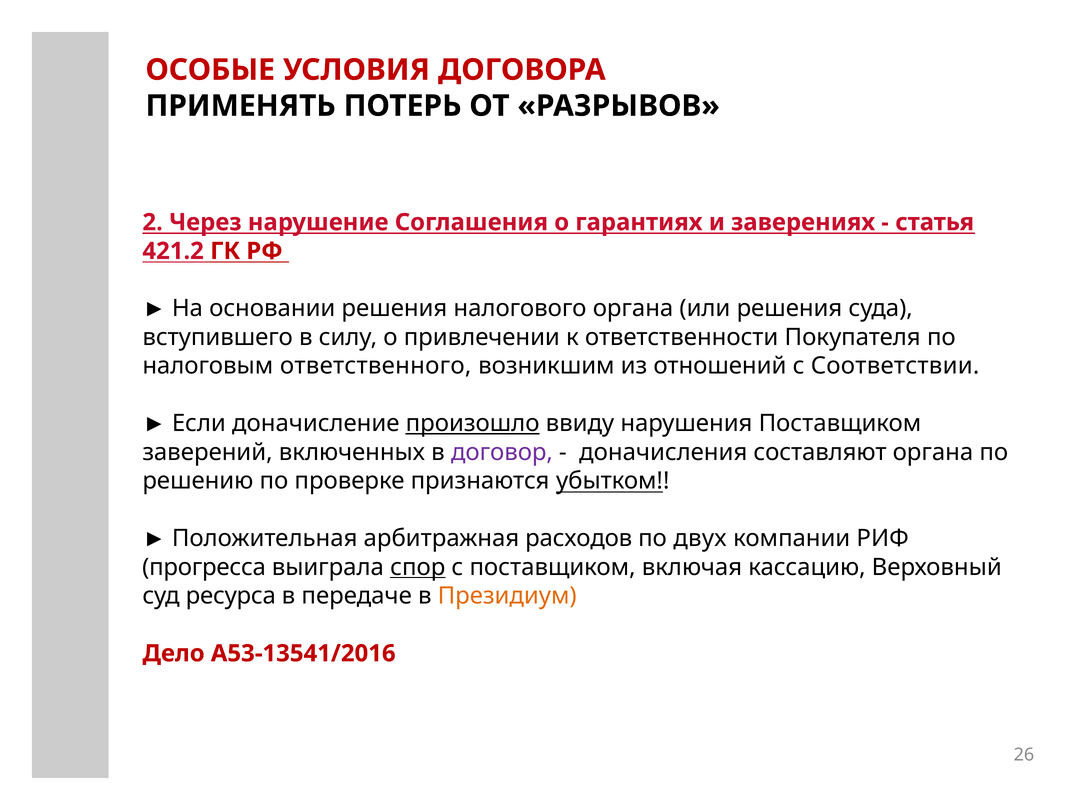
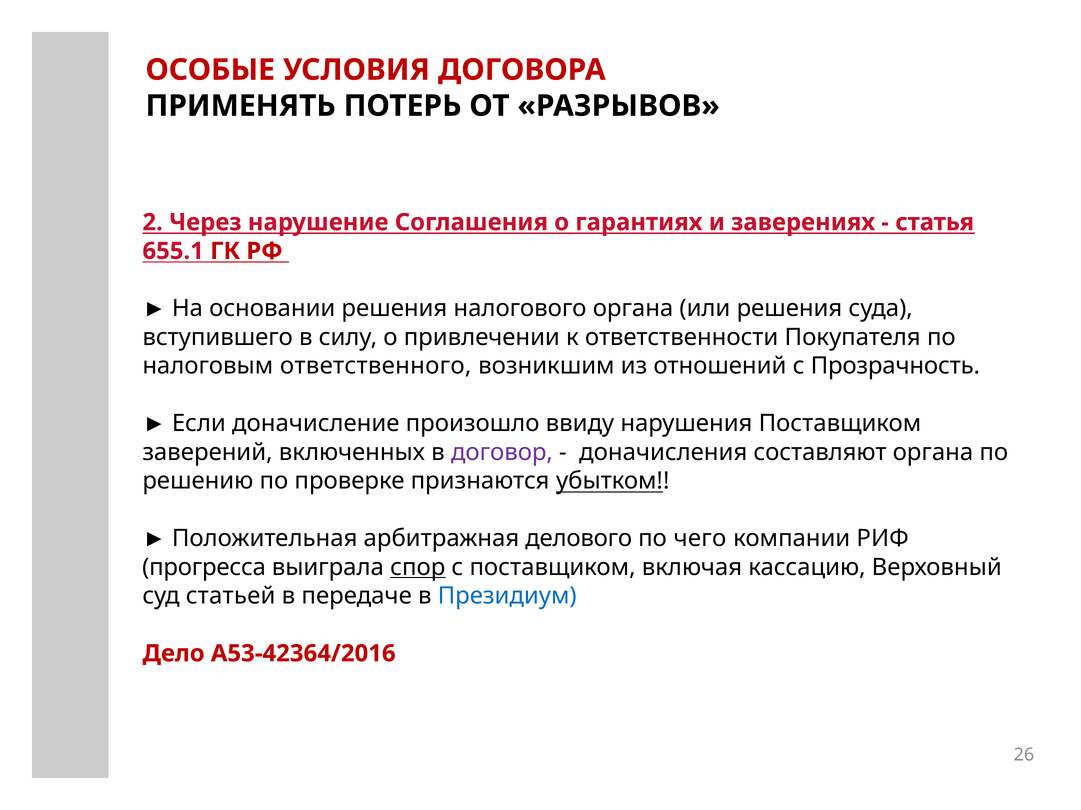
421.2: 421.2 -> 655.1 (173, 251)
Соответствии: Соответствии -> Прозрачность (895, 366)
произошло underline: present -> none (473, 424)
расходов: расходов -> делового (579, 539)
двух: двух -> чего (700, 539)
ресурса: ресурса -> статьей (231, 597)
Президиум colour: orange -> blue (507, 597)
А53-13541/2016: А53-13541/2016 -> А53-42364/2016 (303, 654)
